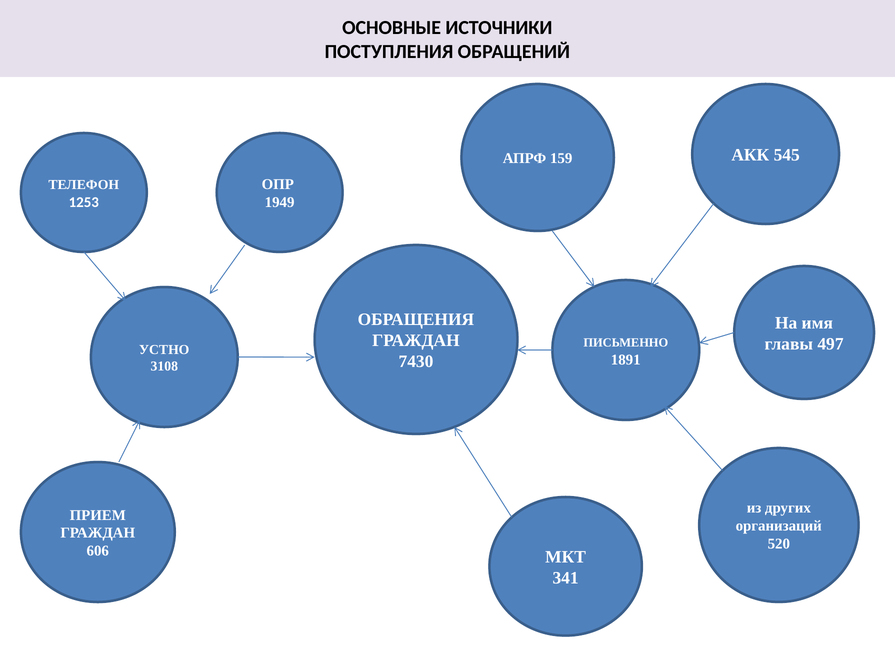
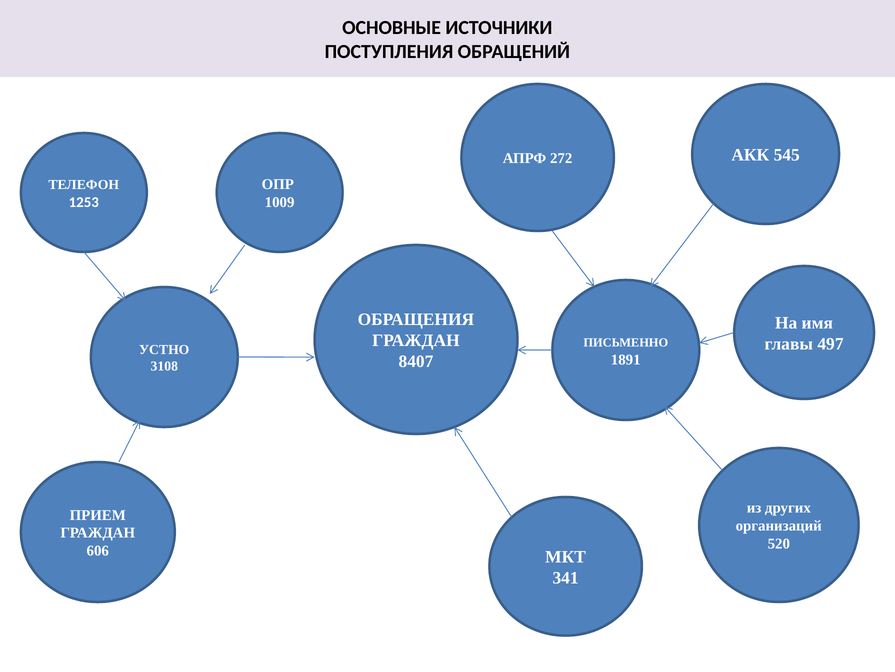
159: 159 -> 272 (561, 158)
1949: 1949 -> 1009 (280, 202)
7430: 7430 -> 8407 (416, 361)
